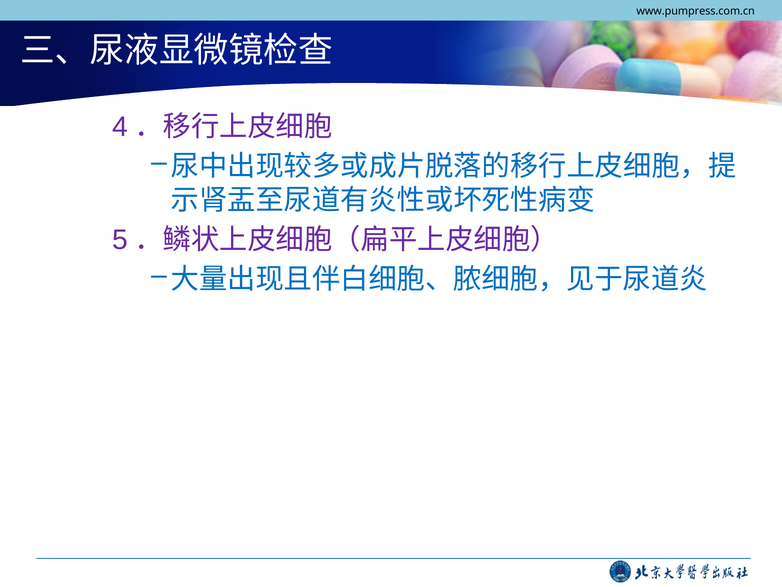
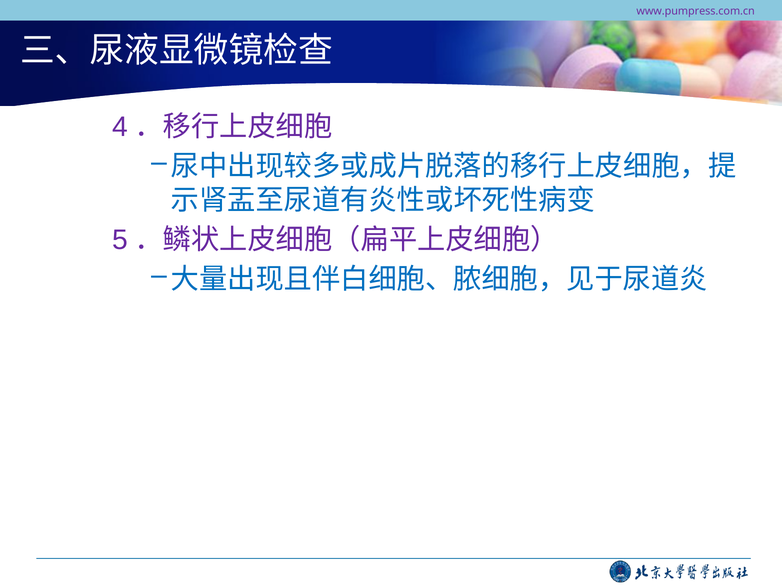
www.pumpress.com.cn colour: black -> purple (696, 11)
